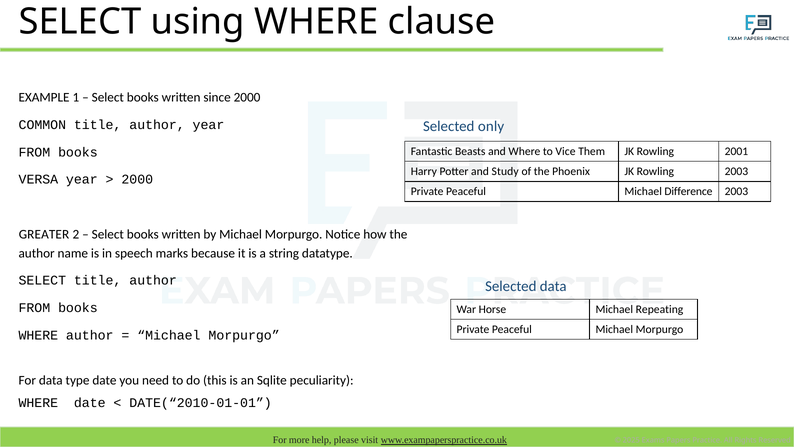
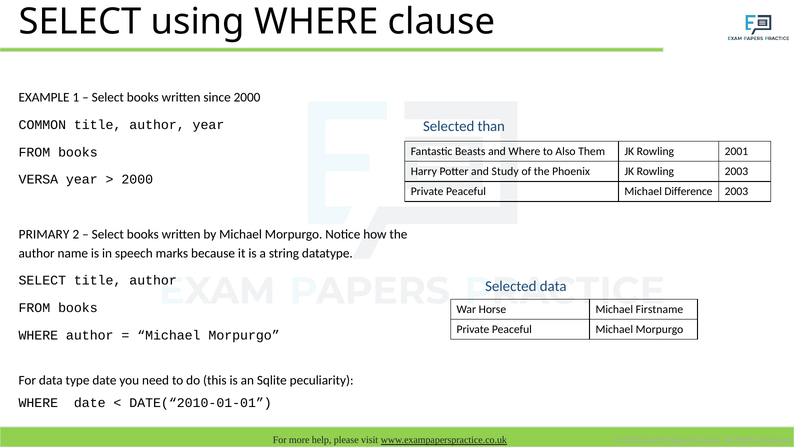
only: only -> than (491, 126)
Vice: Vice -> Also (566, 151)
GREATER: GREATER -> PRIMARY (44, 234)
Repeating: Repeating -> Firstname (659, 309)
